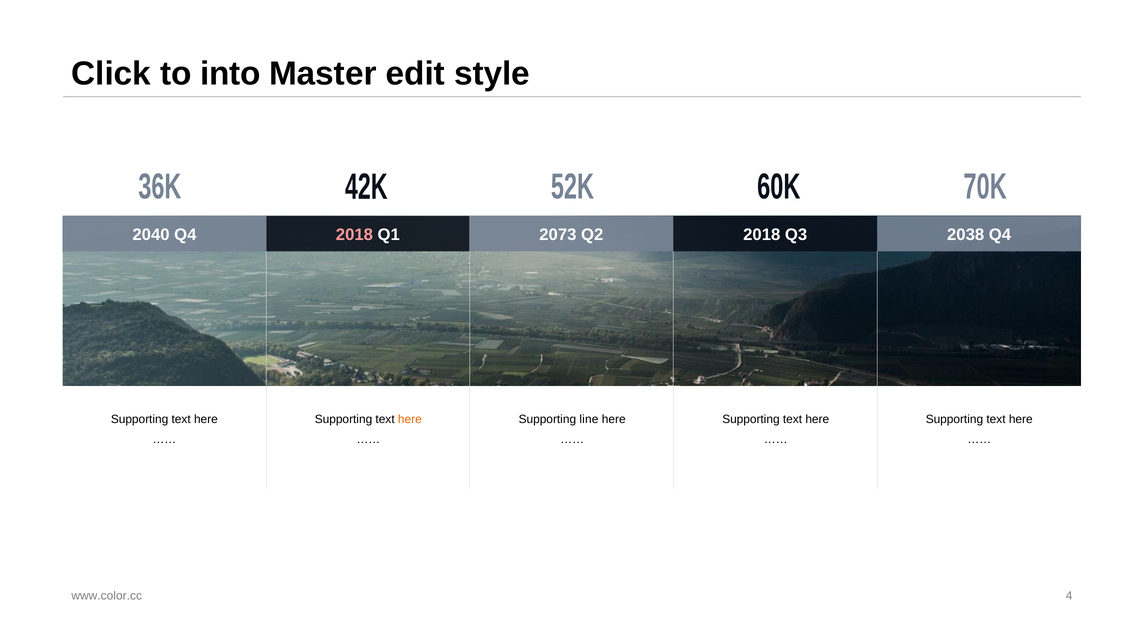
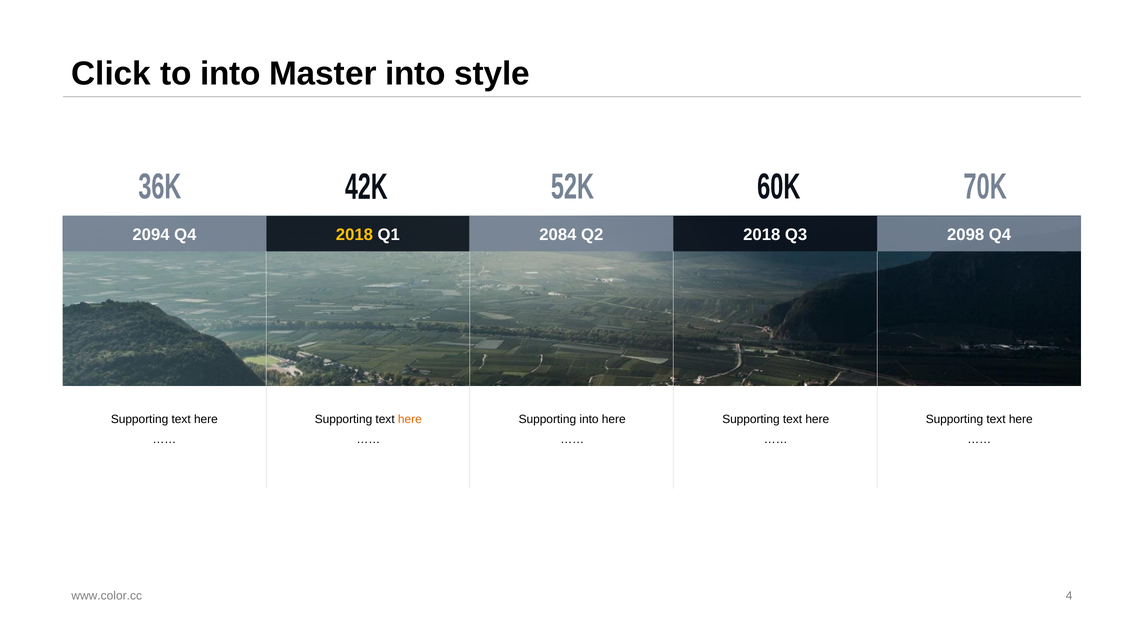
Master edit: edit -> into (415, 74)
2040: 2040 -> 2094 (151, 235)
2018 colour: pink -> yellow (354, 235)
2073: 2073 -> 2084 (558, 235)
2038: 2038 -> 2098 (966, 235)
Supporting line: line -> into (589, 420)
